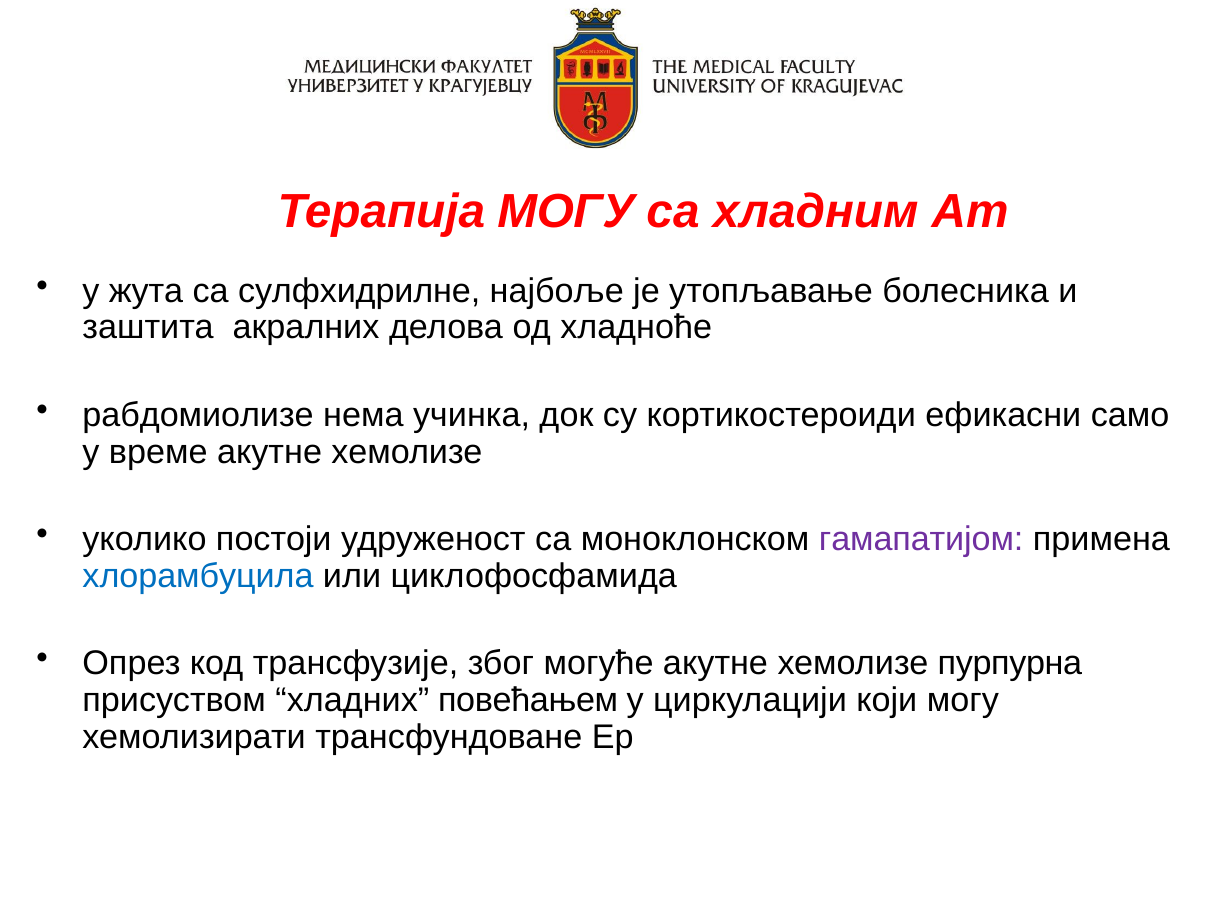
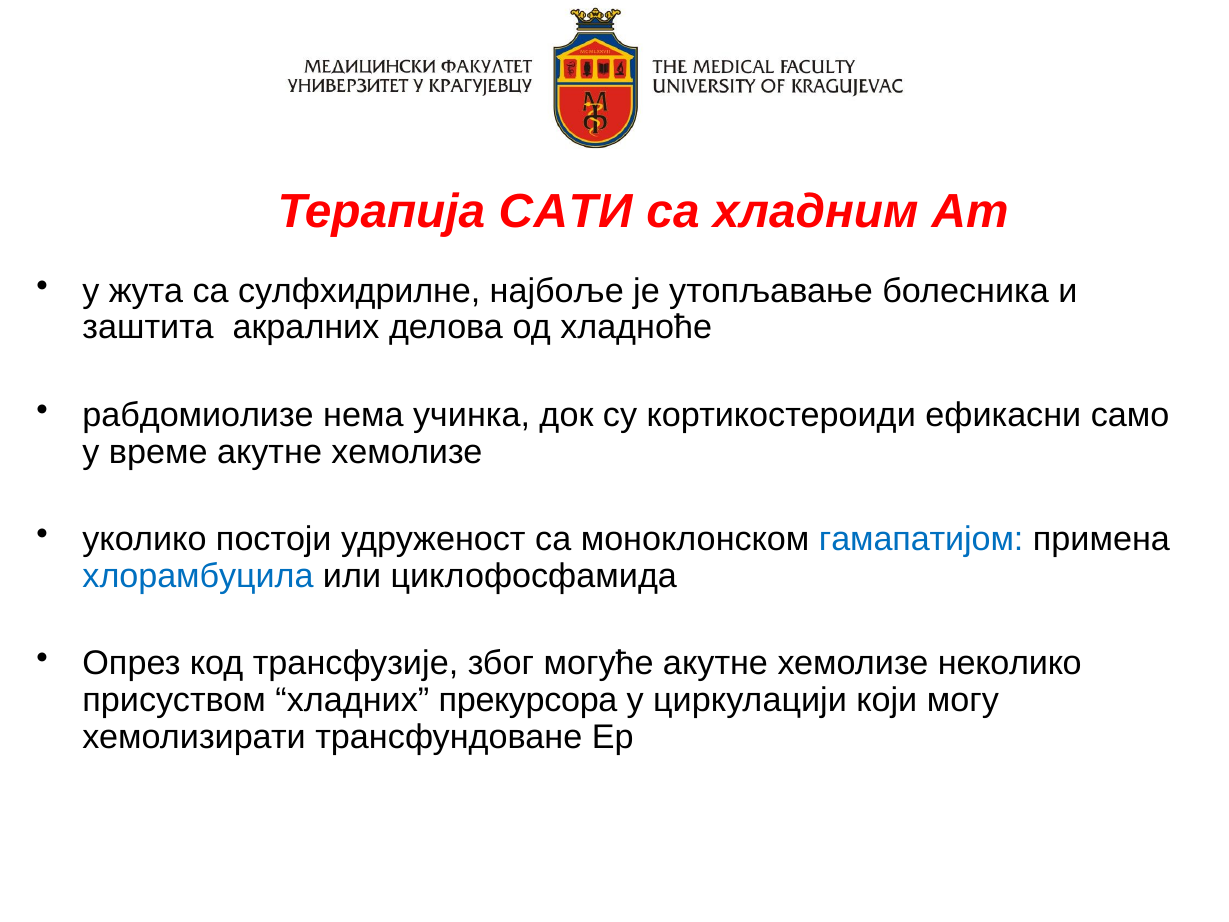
Терапија МОГУ: МОГУ -> САТИ (566, 212)
гамапатијом colour: purple -> blue (921, 539)
пурпурна: пурпурна -> неколико (1010, 663)
повећањем: повећањем -> прекурсора (528, 700)
